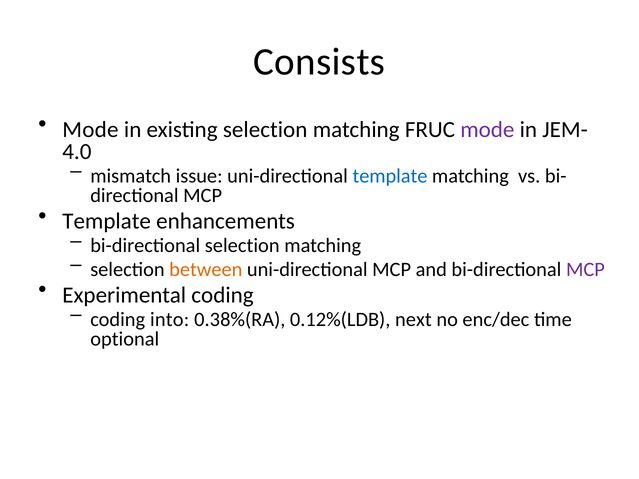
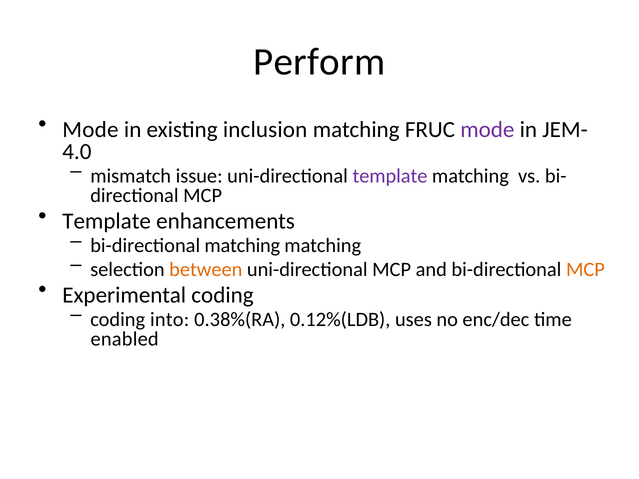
Consists: Consists -> Perform (319, 62)
existing selection: selection -> inclusion (265, 130)
template colour: blue -> purple (390, 176)
bi-directional selection: selection -> matching (242, 246)
MCP colour: purple -> orange (585, 269)
next: next -> uses (413, 320)
optional: optional -> enabled (125, 339)
